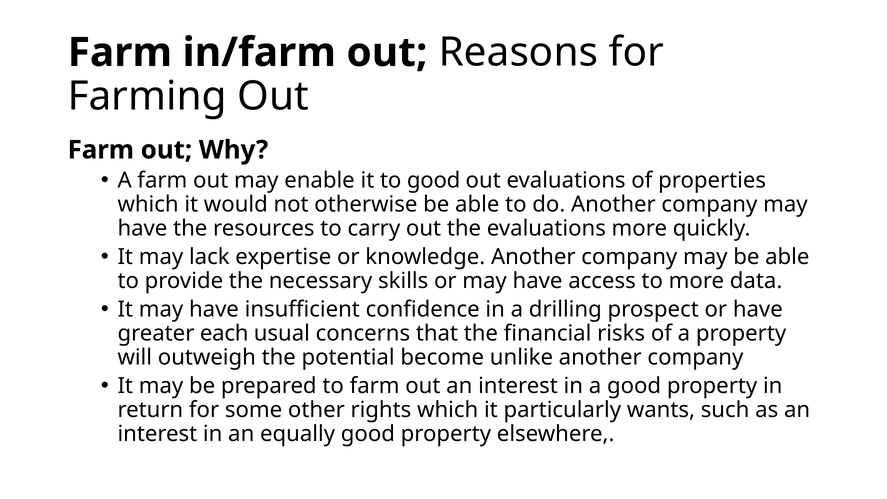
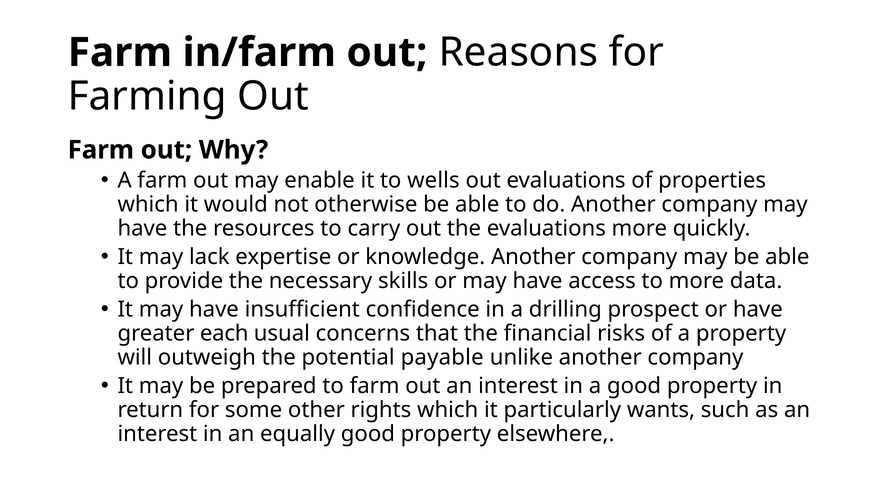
to good: good -> wells (433, 180)
become: become -> payable (442, 357)
